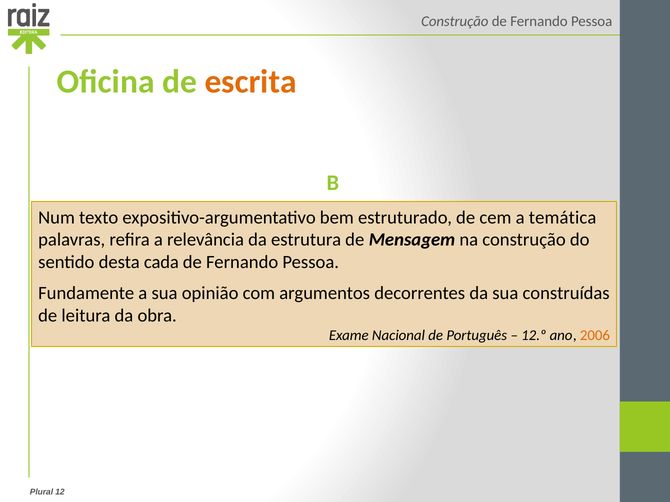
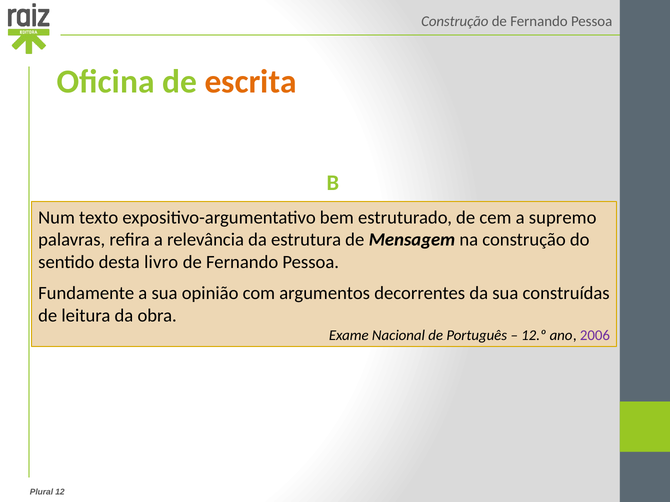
temática: temática -> supremo (563, 218)
cada: cada -> livro (161, 262)
2006 colour: orange -> purple (595, 336)
